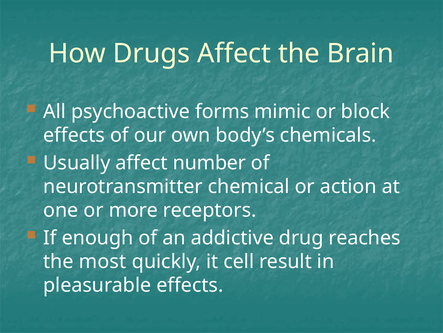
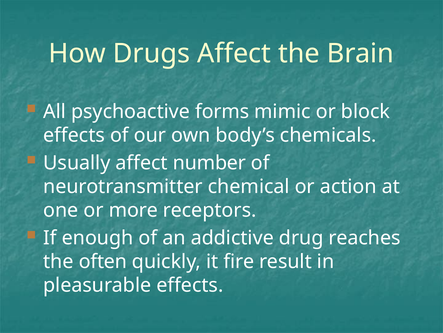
most: most -> often (103, 261)
cell: cell -> fire (239, 261)
